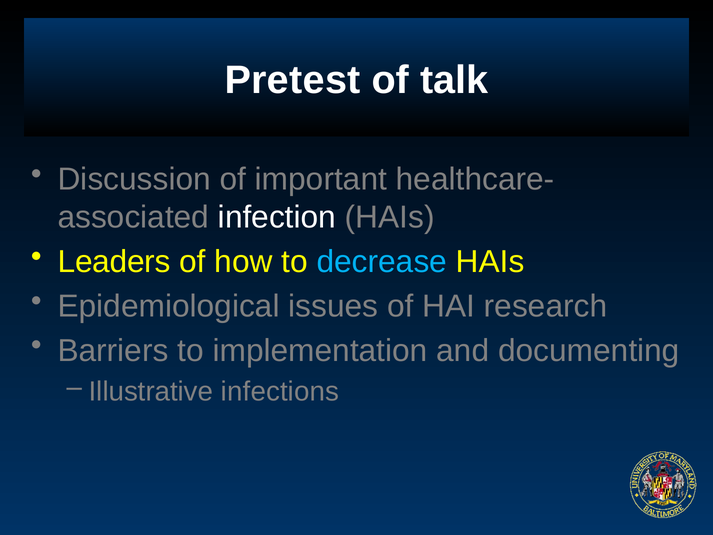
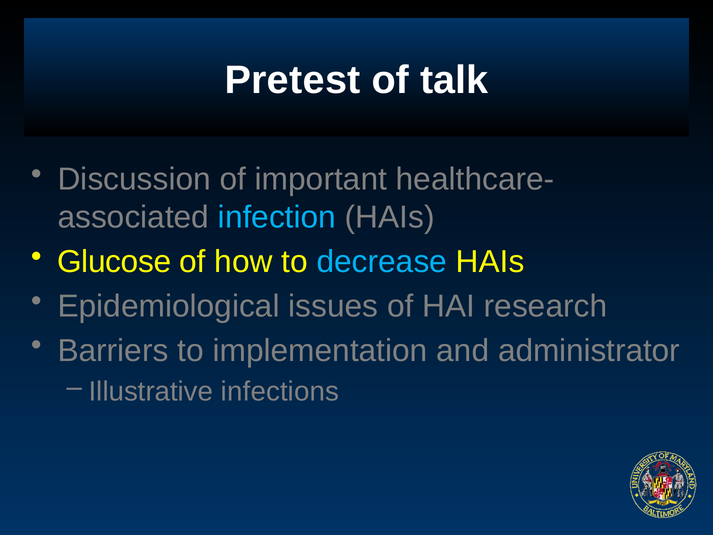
infection colour: white -> light blue (277, 217)
Leaders: Leaders -> Glucose (114, 262)
documenting: documenting -> administrator (589, 350)
